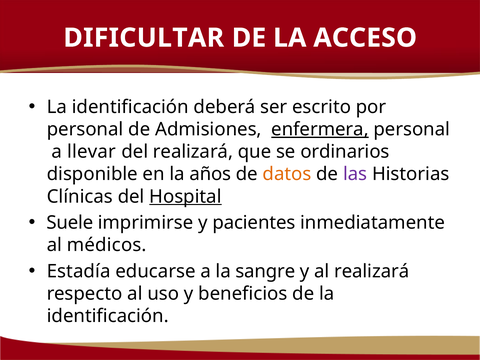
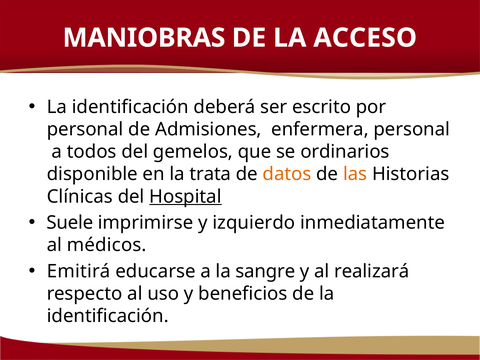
DIFICULTAR: DIFICULTAR -> MANIOBRAS (144, 38)
enfermera underline: present -> none (320, 129)
llevar: llevar -> todos (92, 152)
del realizará: realizará -> gemelos (193, 152)
años: años -> trata (210, 174)
las colour: purple -> orange (355, 174)
pacientes: pacientes -> izquierdo (254, 223)
Estadía: Estadía -> Emitirá (79, 271)
